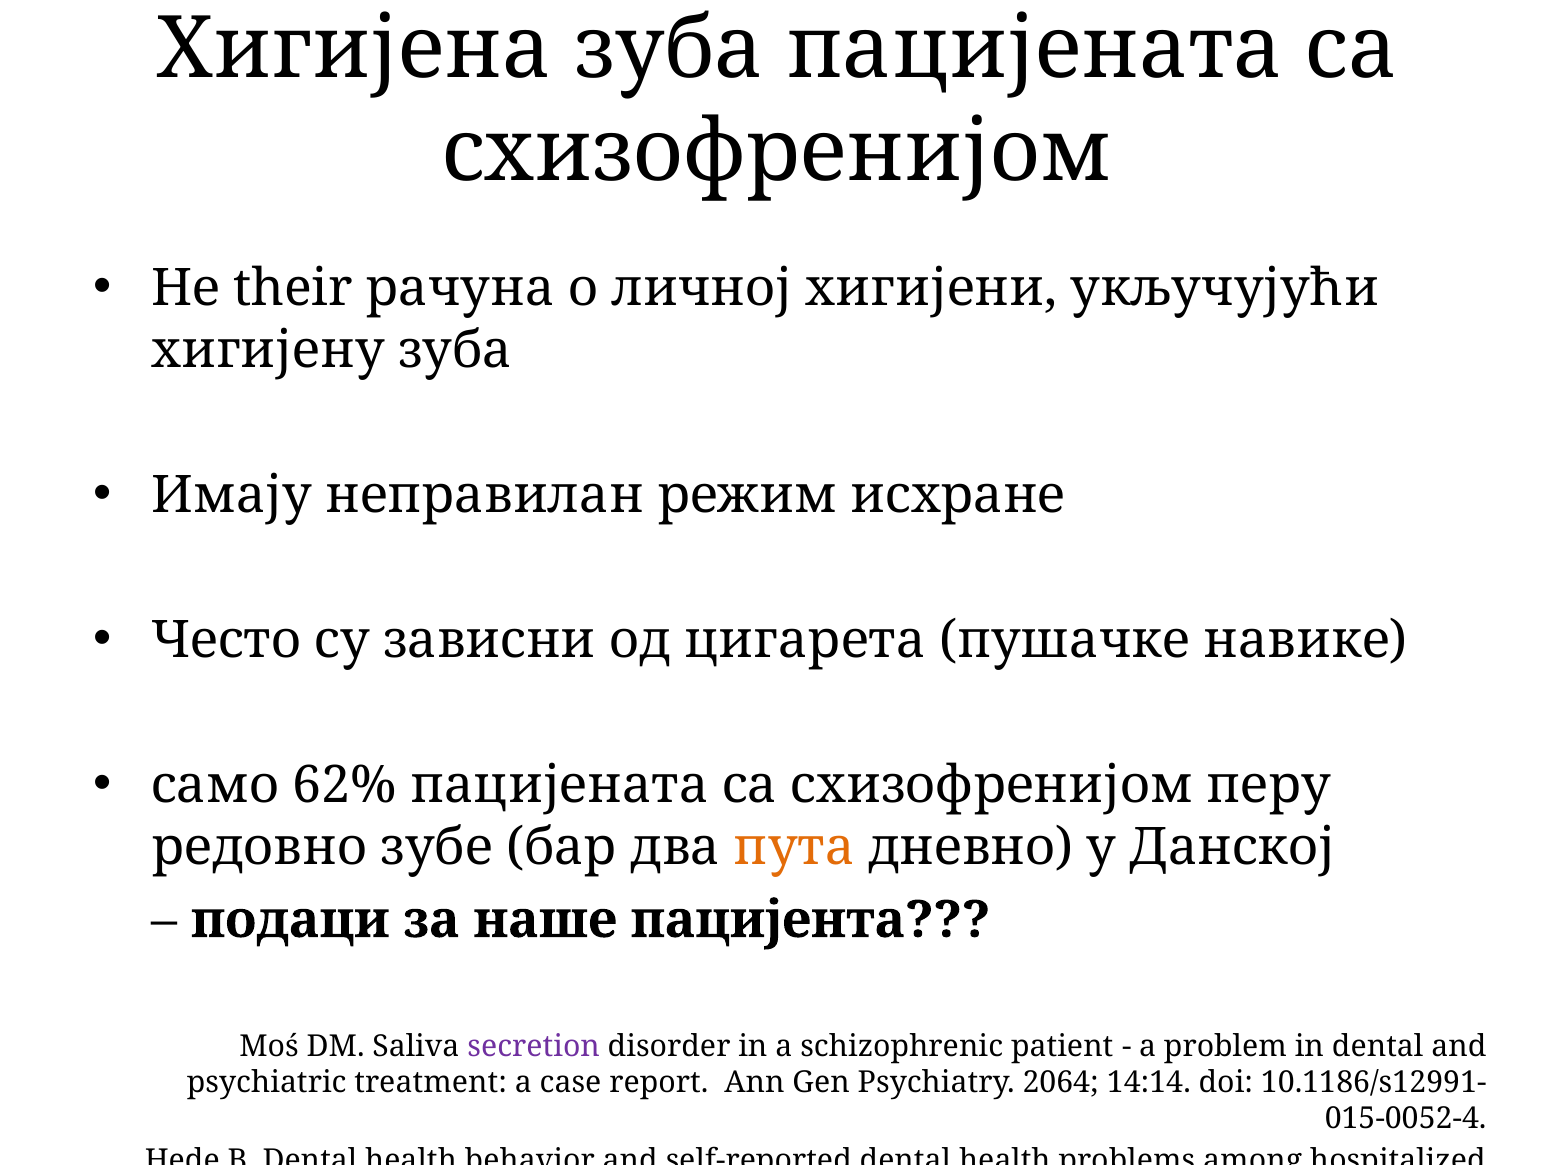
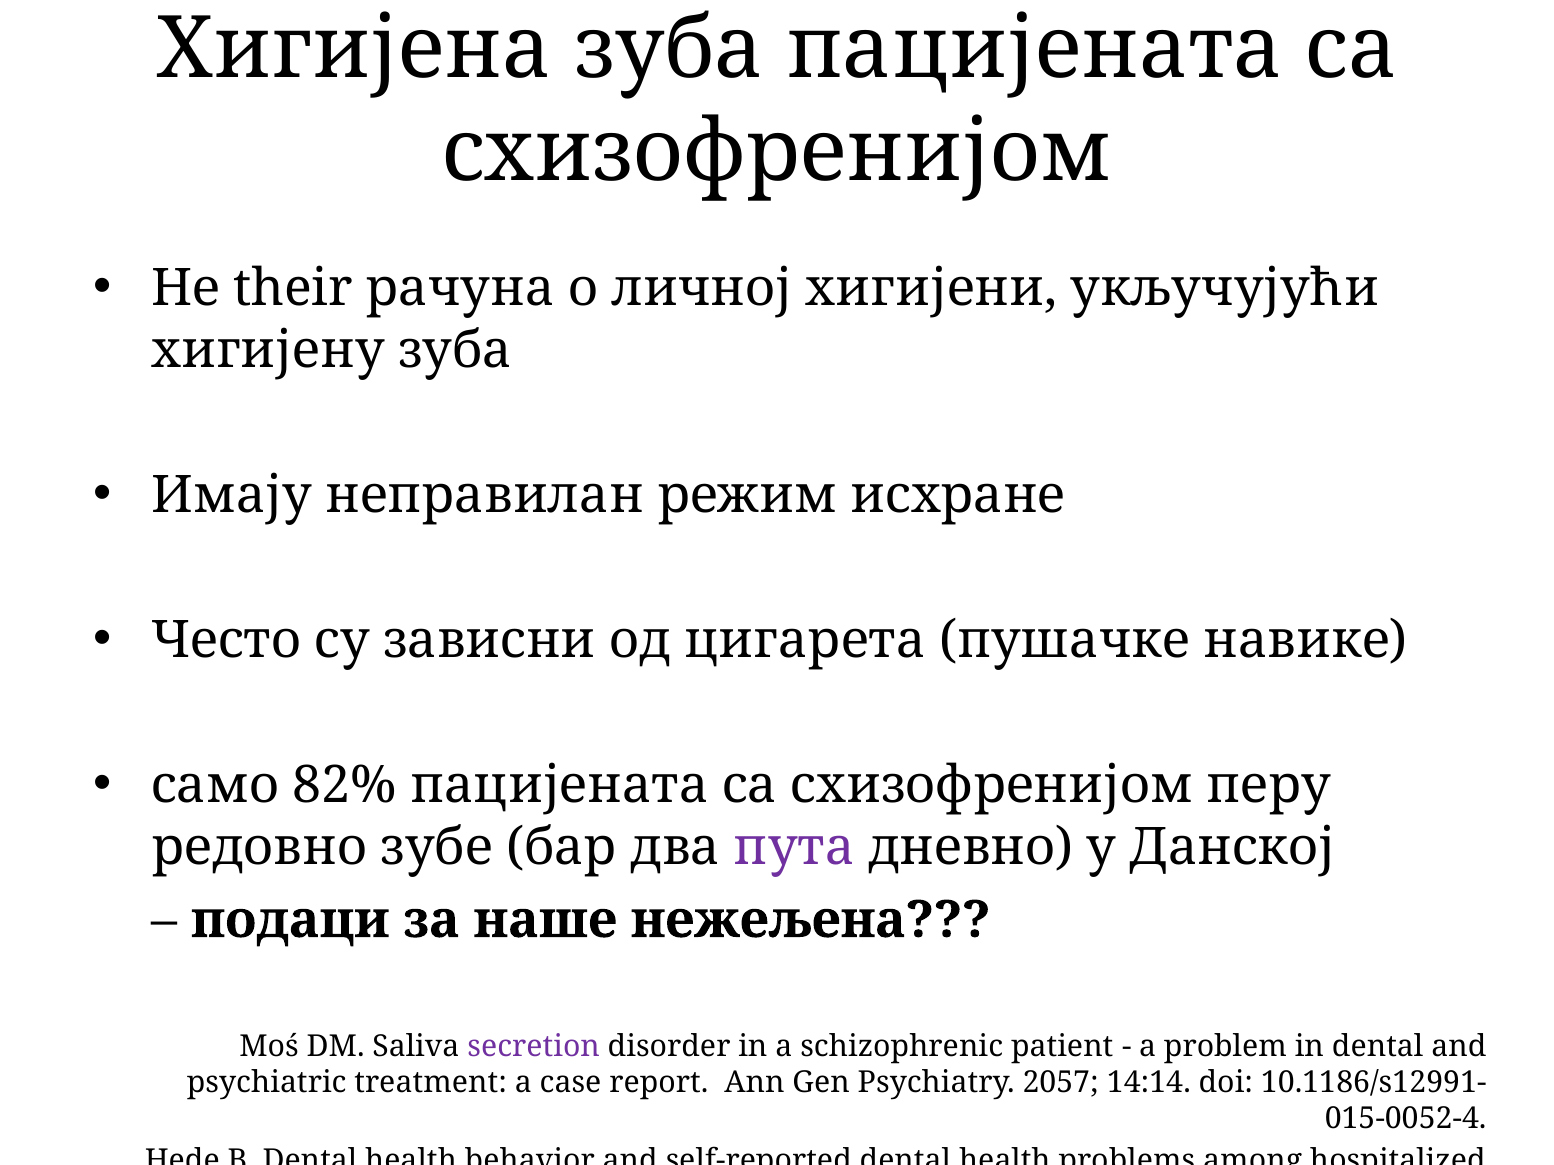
62%: 62% -> 82% (345, 786)
пута colour: orange -> purple (794, 848)
пацијента: пацијента -> нежељена (811, 920)
2064: 2064 -> 2057 (1061, 1083)
